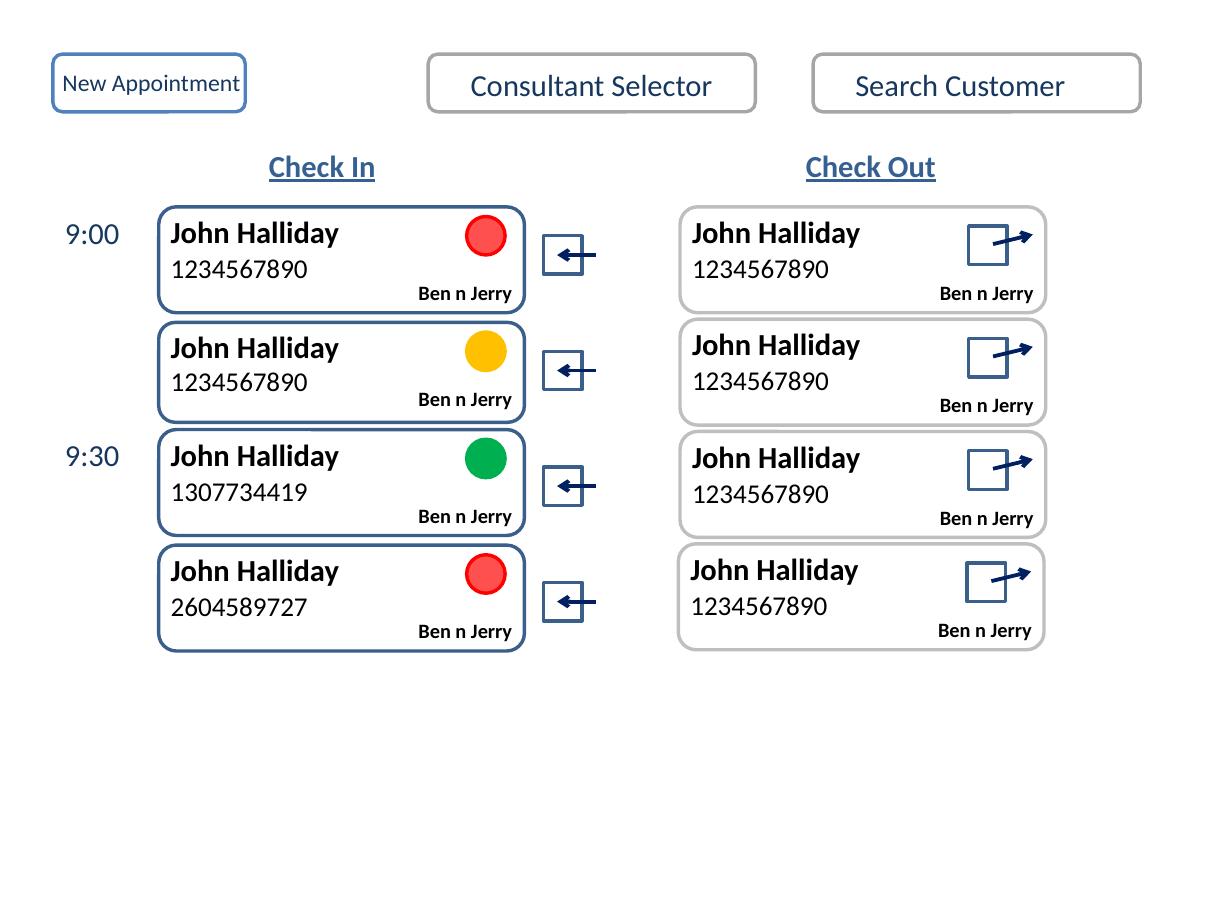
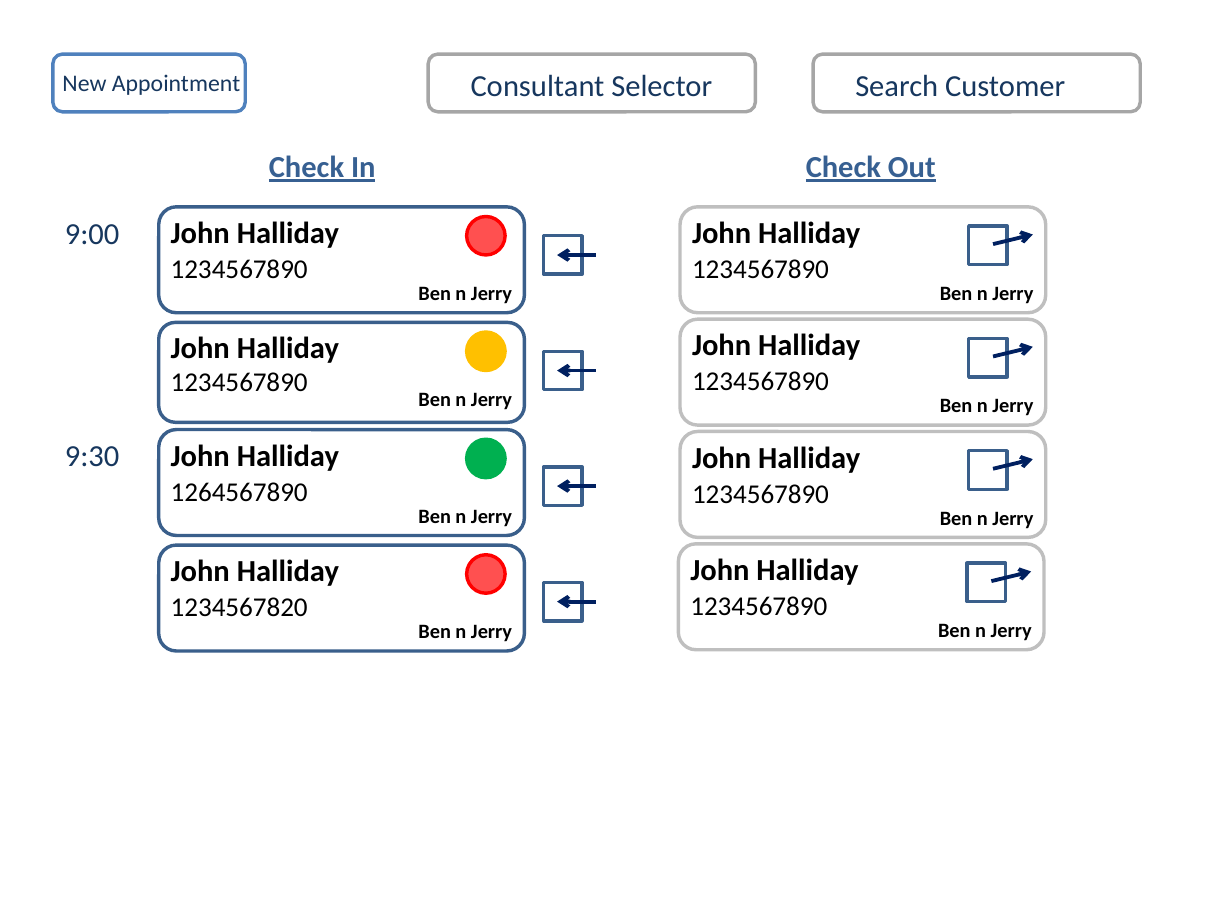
1307734419: 1307734419 -> 1264567890 (239, 492)
2604589727: 2604589727 -> 1234567820 (239, 608)
